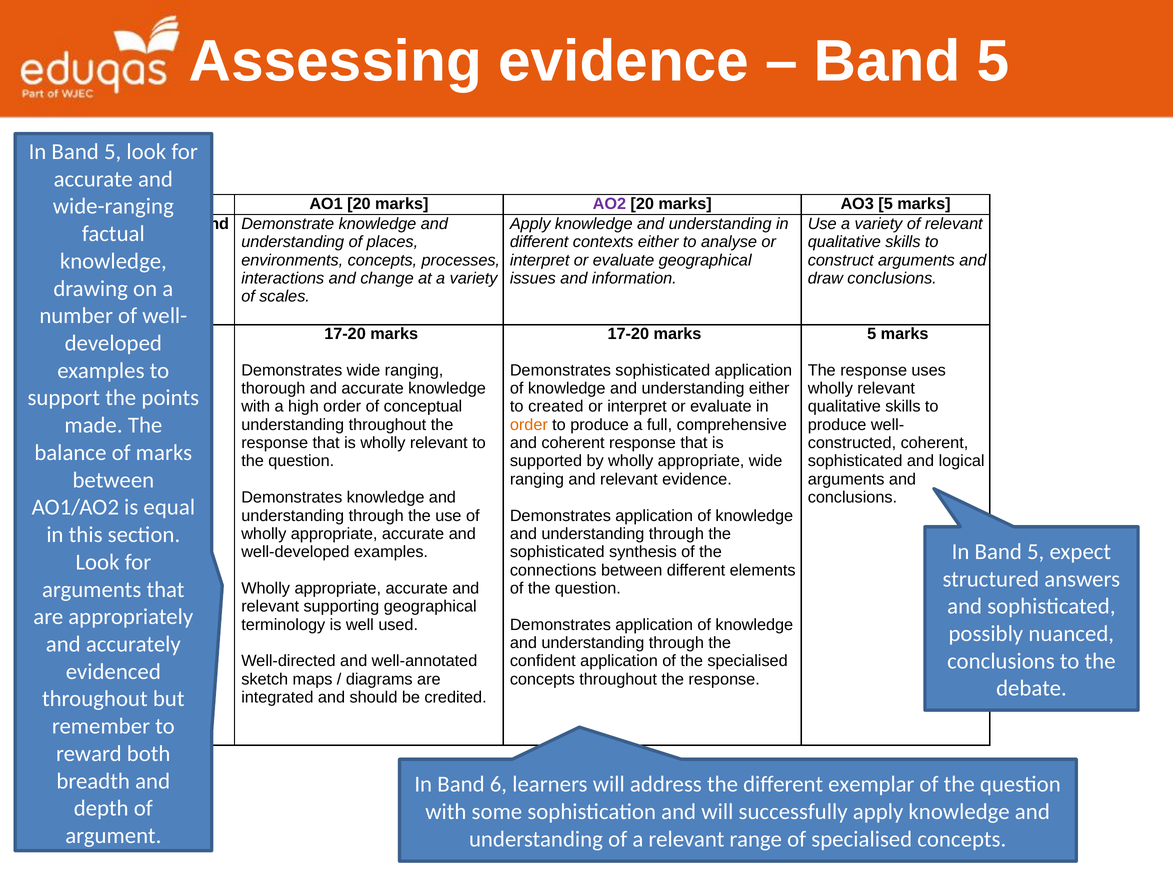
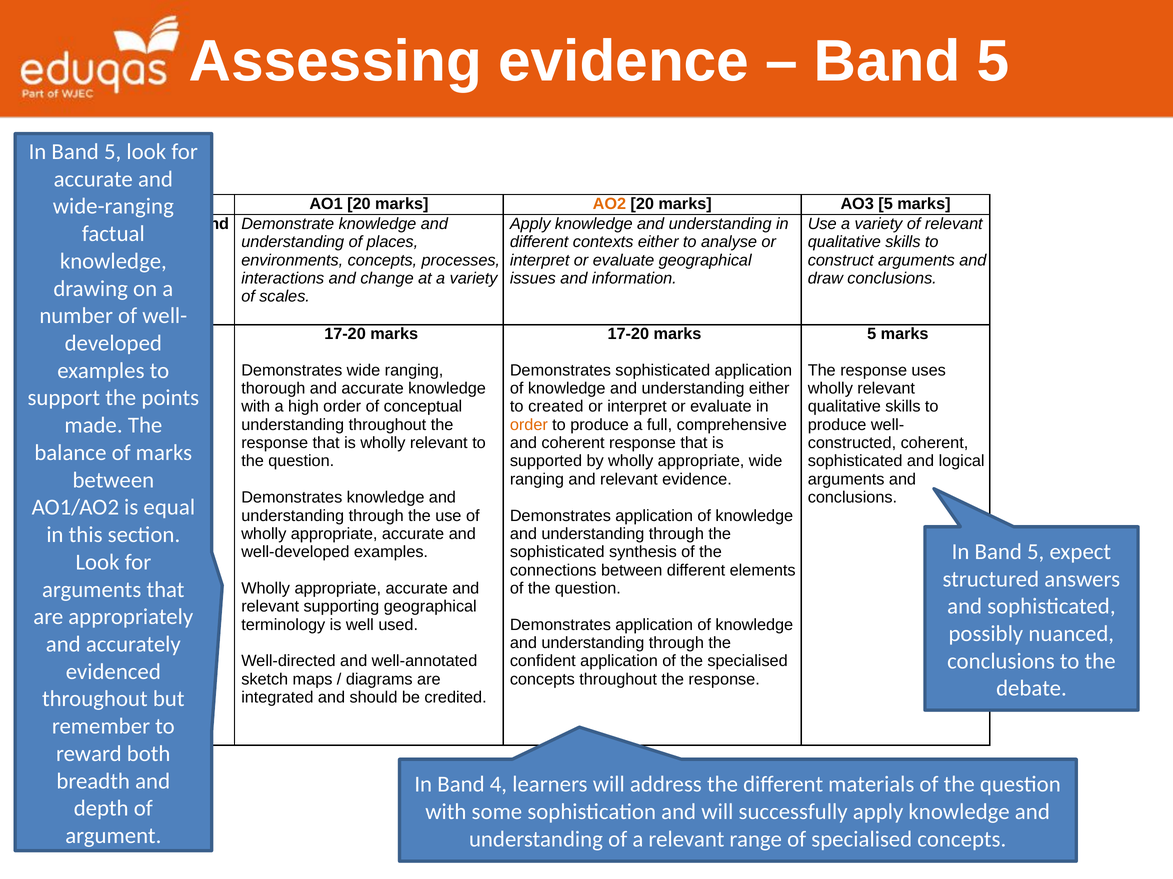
AO2 colour: purple -> orange (609, 204)
6: 6 -> 4 (498, 785)
exemplar: exemplar -> materials (871, 785)
